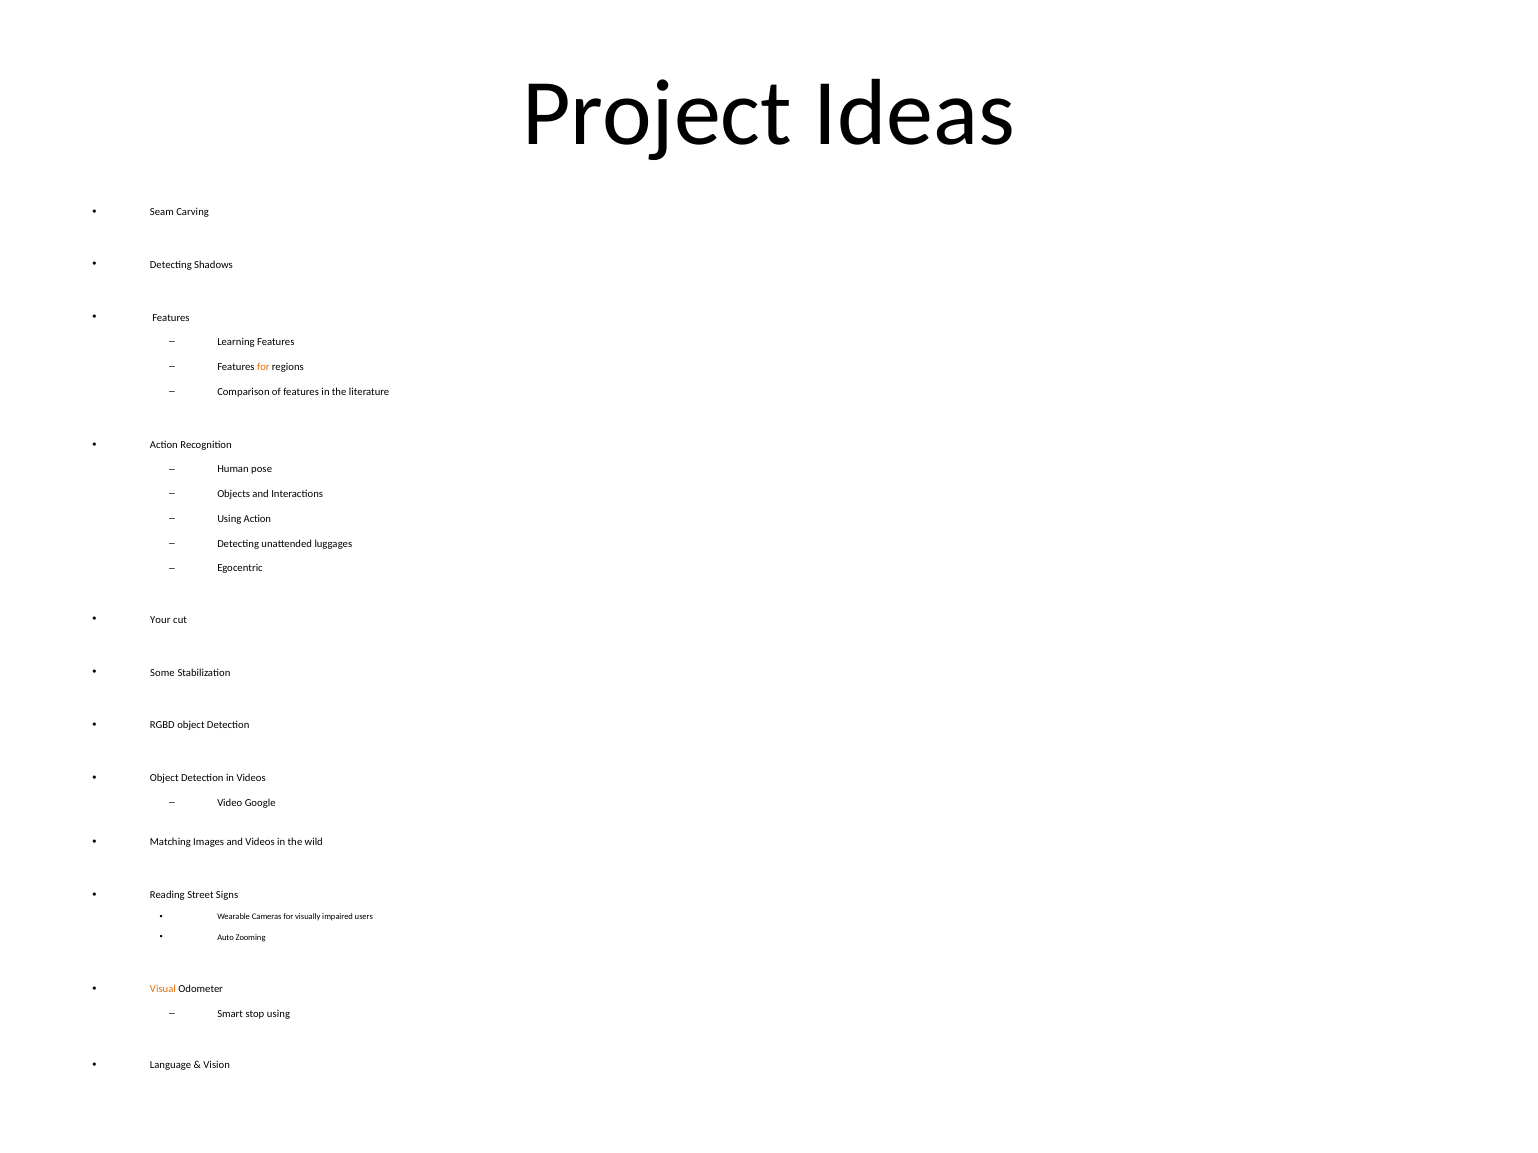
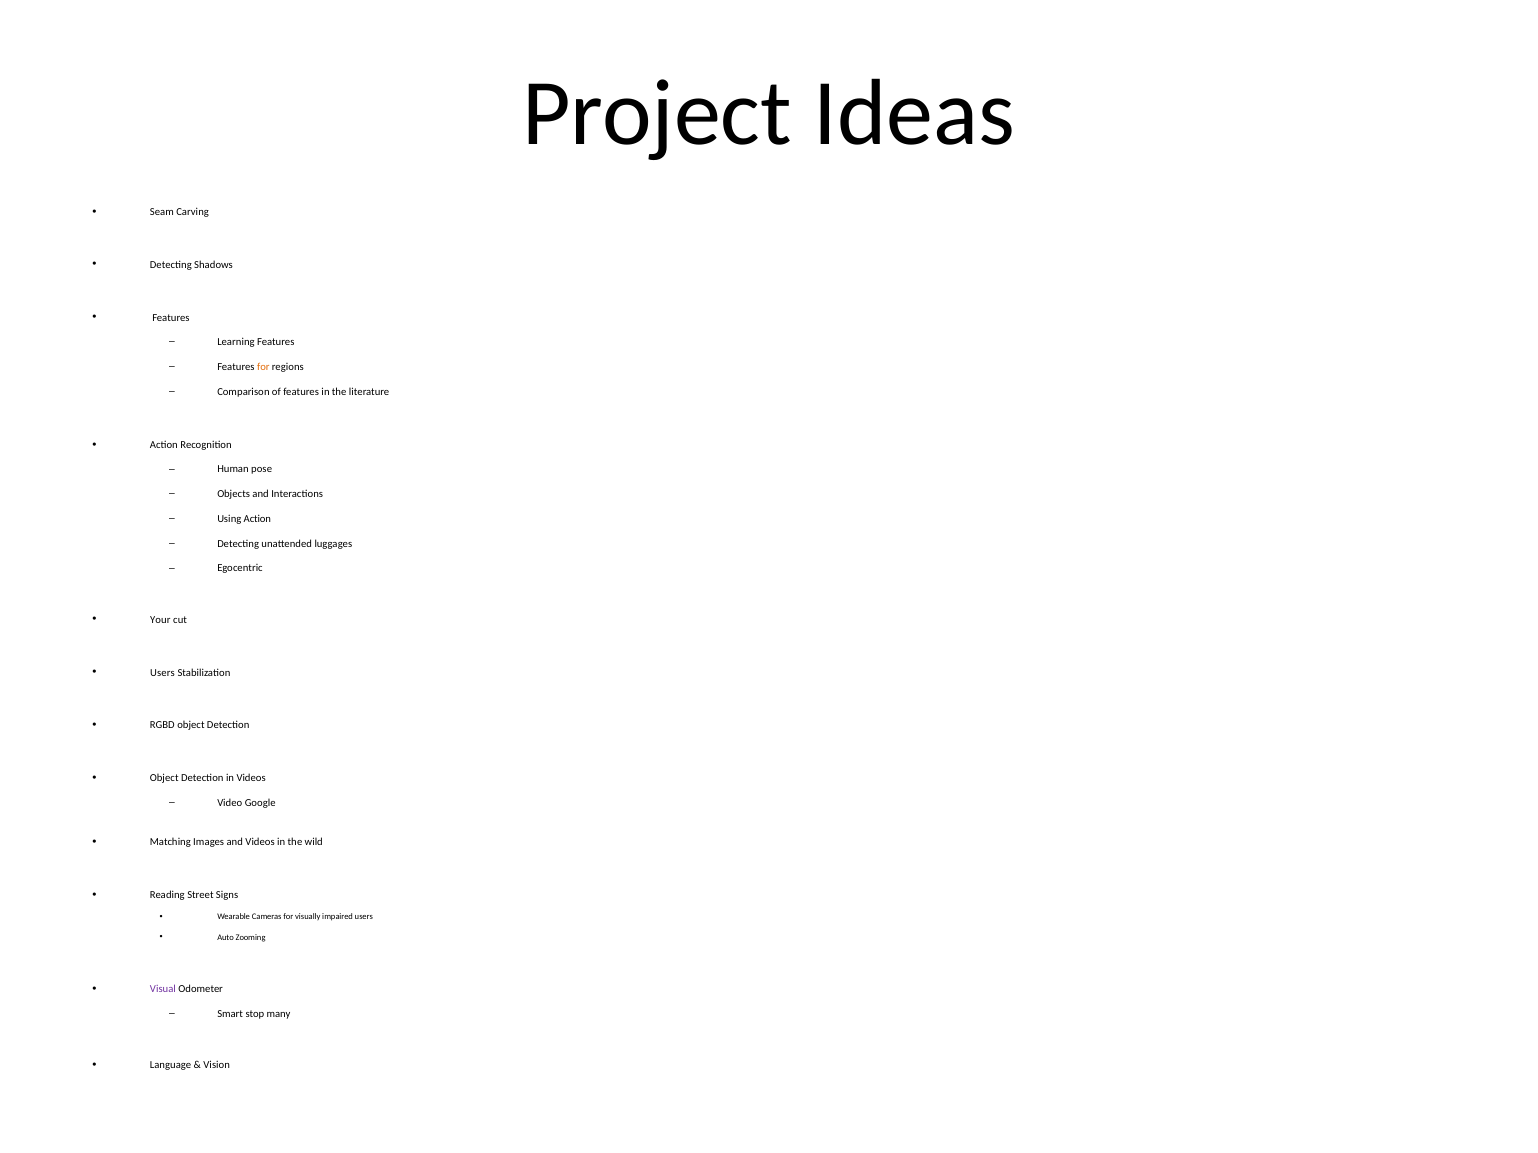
Some: Some -> Users (162, 673)
Visual colour: orange -> purple (163, 989)
stop using: using -> many (279, 1014)
